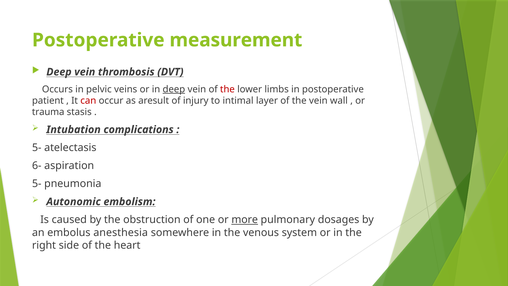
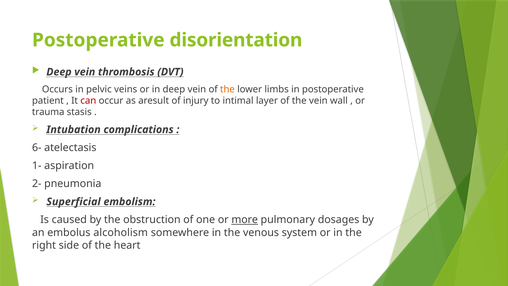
measurement: measurement -> disorientation (236, 40)
deep underline: present -> none (174, 89)
the colour: red -> orange (227, 89)
5-: 5- -> 6- (37, 148)
6-: 6- -> 1- (37, 166)
5-: 5- -> 2- (37, 184)
Autonomic: Autonomic -> Superficial (73, 202)
anesthesia: anesthesia -> alcoholism (121, 232)
